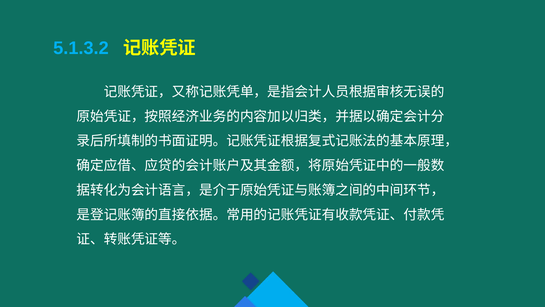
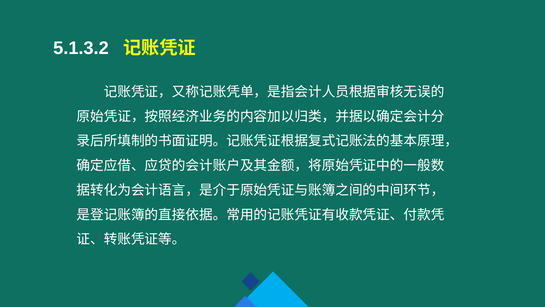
5.1.3.2 colour: light blue -> white (81, 48)
